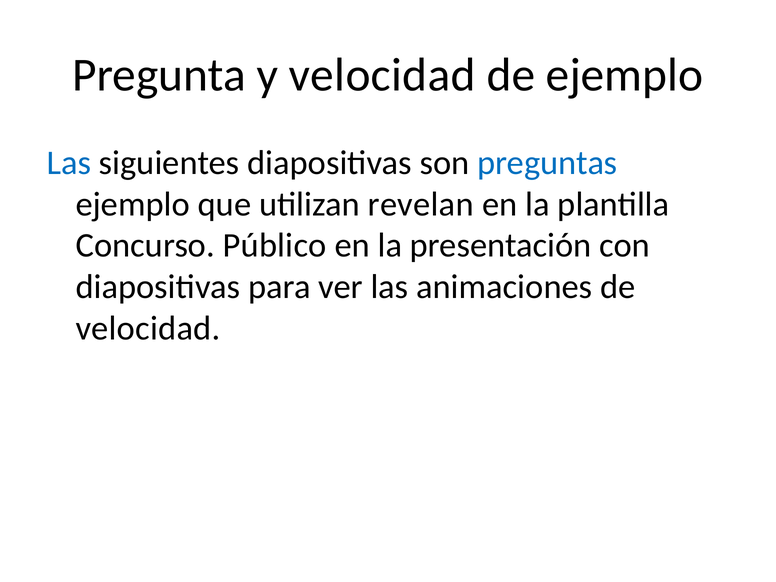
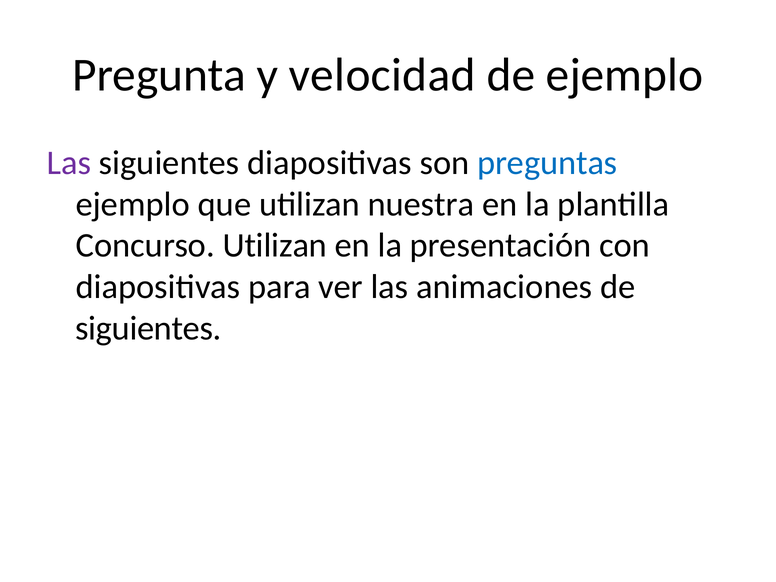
Las colour: blue -> purple (69, 163)
revelan: revelan -> nuestra (421, 204)
Concurso Público: Público -> Utilizan (275, 246)
velocidad: velocidad -> siguientes (148, 328)
